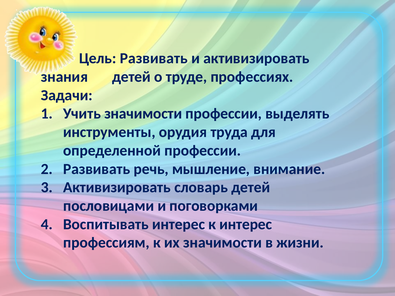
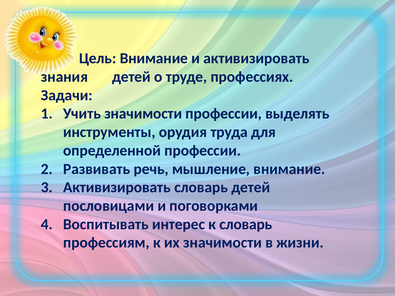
Цель Развивать: Развивать -> Внимание (154, 58)
к интерес: интерес -> словарь (246, 224)
